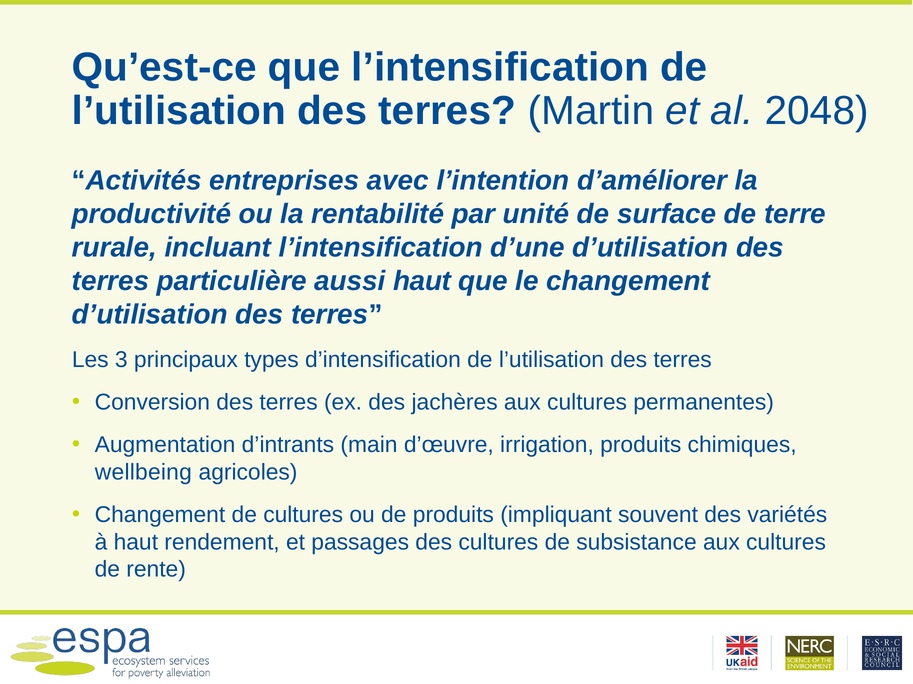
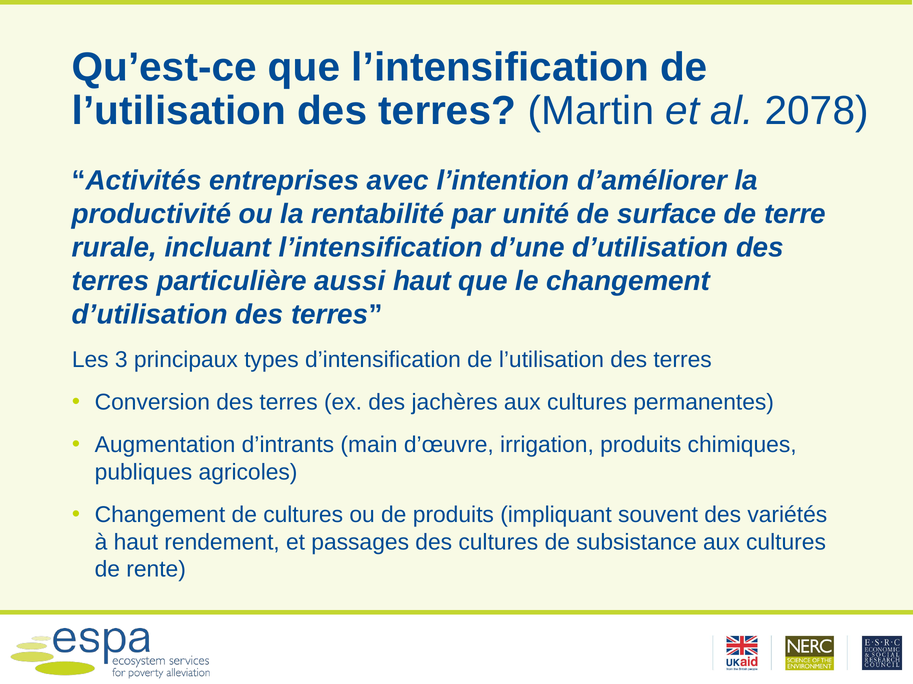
2048: 2048 -> 2078 (817, 111)
wellbeing: wellbeing -> publiques (143, 473)
